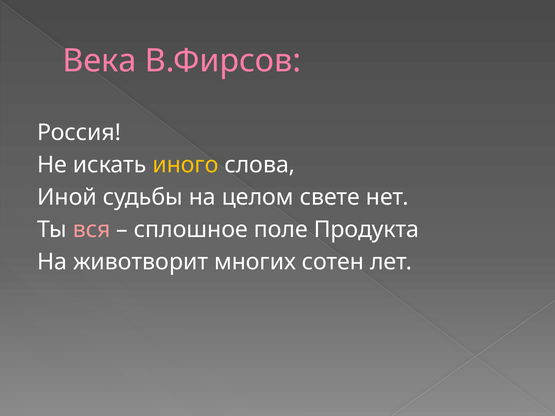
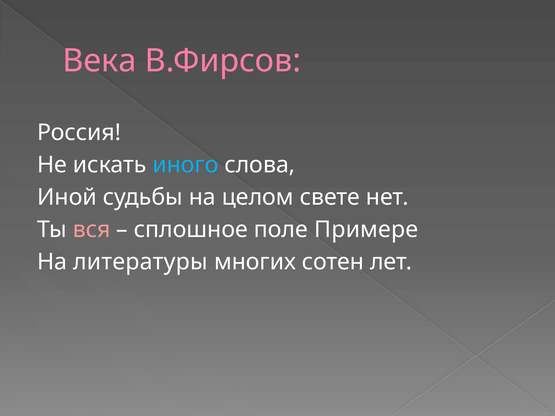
иного colour: yellow -> light blue (185, 165)
Продукта: Продукта -> Примере (366, 230)
животворит: животворит -> литературы (140, 262)
